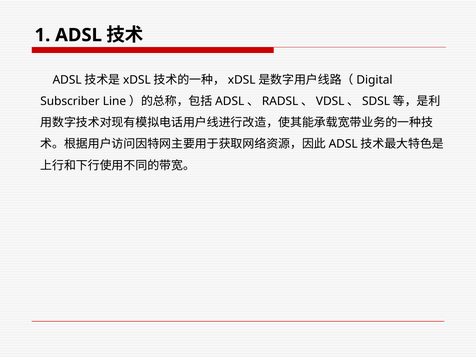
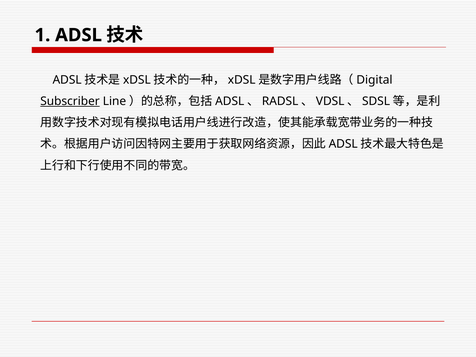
Subscriber underline: none -> present (70, 101)
